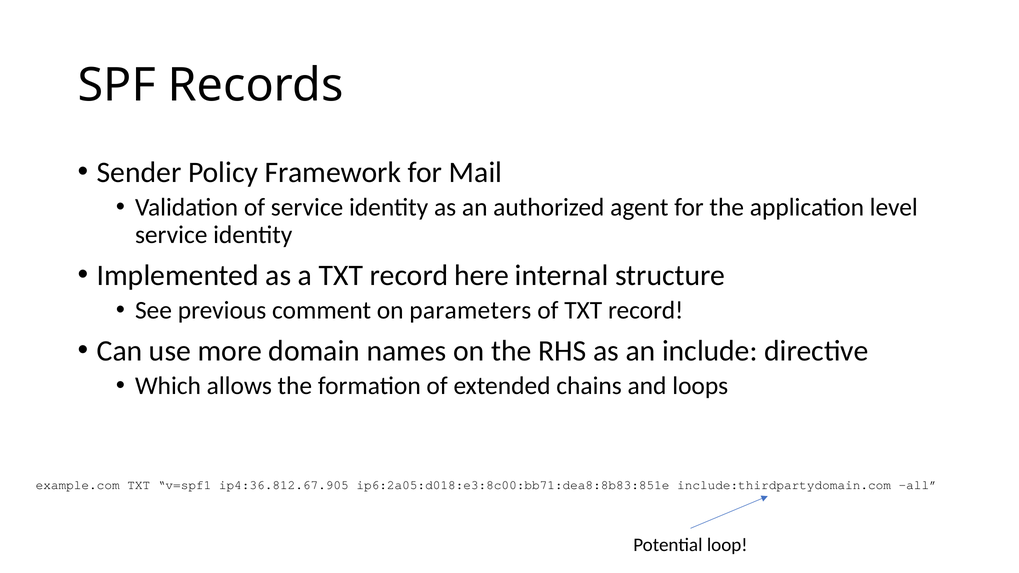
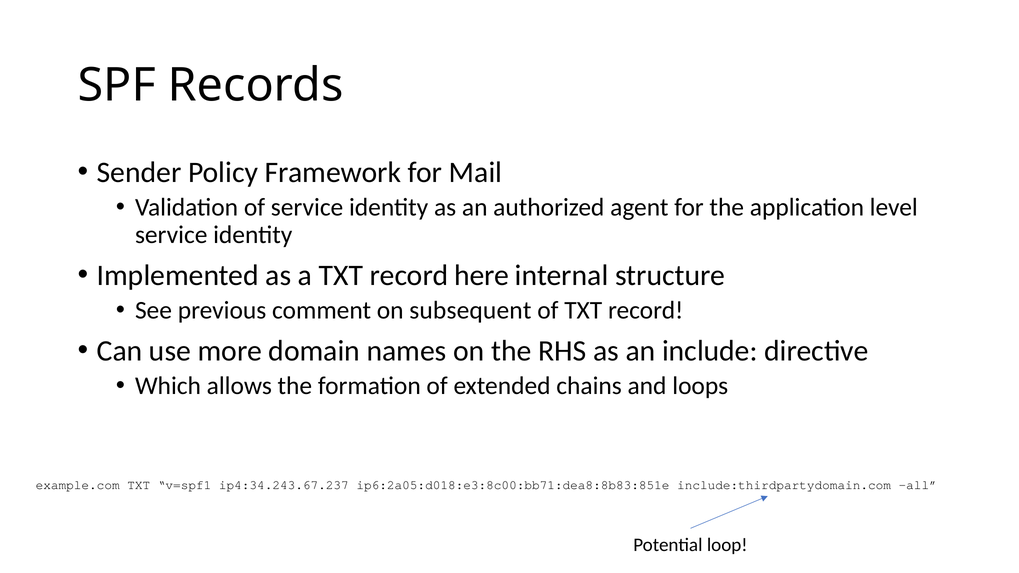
parameters: parameters -> subsequent (470, 310)
ip4:36.812.67.905: ip4:36.812.67.905 -> ip4:34.243.67.237 (284, 485)
